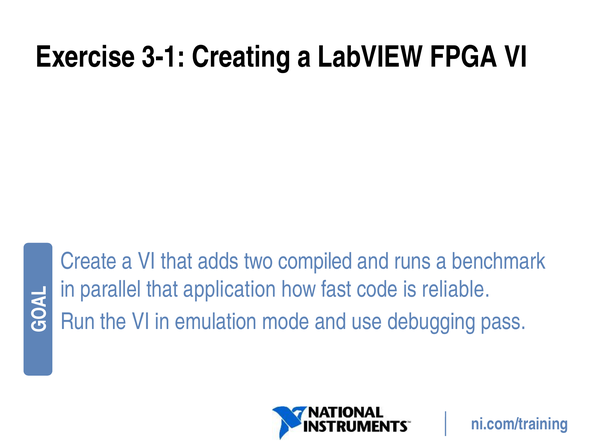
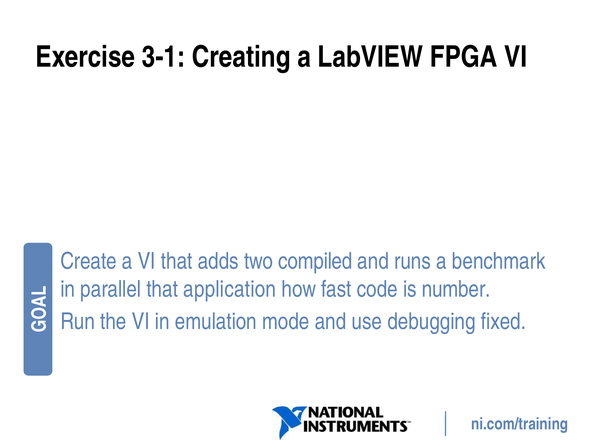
reliable: reliable -> number (456, 289)
pass: pass -> fixed (503, 321)
